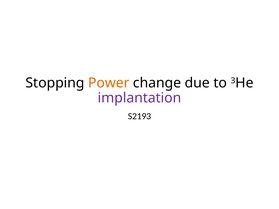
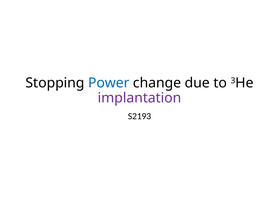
Power colour: orange -> blue (109, 83)
